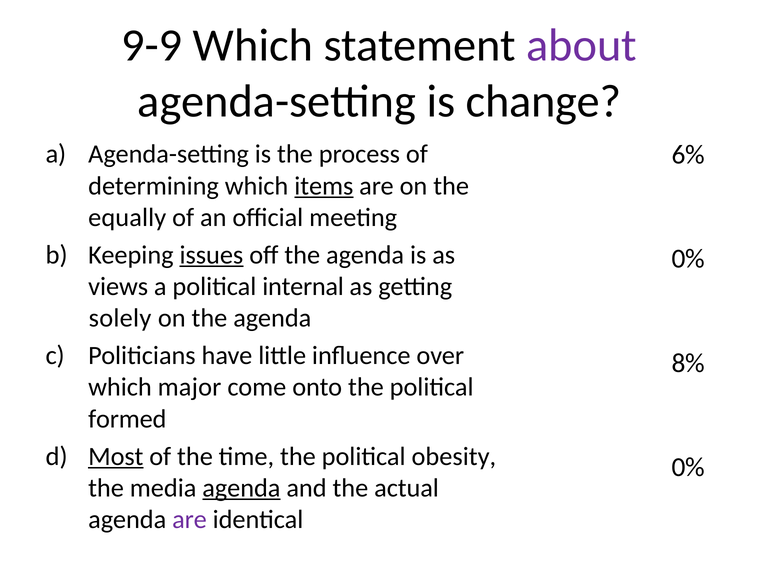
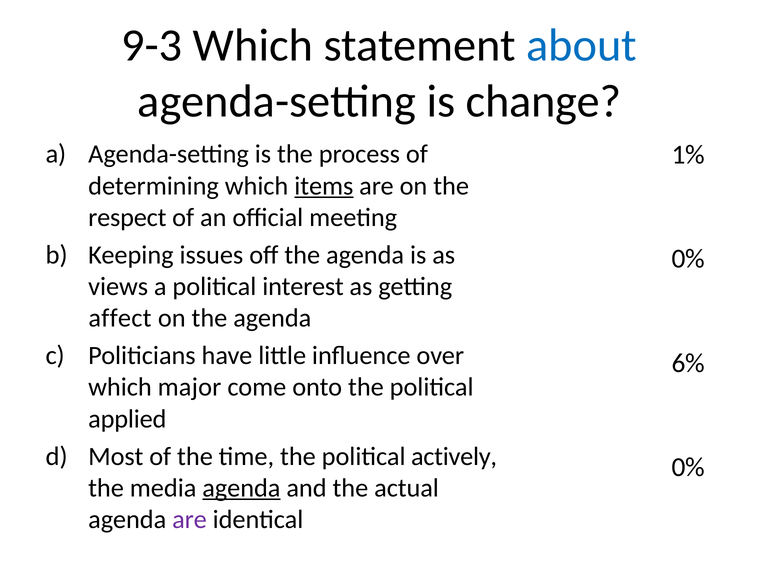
9-9: 9-9 -> 9-3 (152, 46)
about colour: purple -> blue (582, 46)
6%: 6% -> 1% (688, 155)
equally: equally -> respect (127, 218)
issues underline: present -> none (211, 255)
internal: internal -> interest (303, 287)
solely: solely -> affect (120, 318)
8%: 8% -> 6% (688, 363)
formed: formed -> applied (127, 419)
Most underline: present -> none (116, 457)
obesity: obesity -> actively (454, 457)
